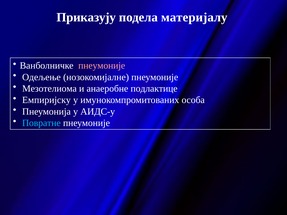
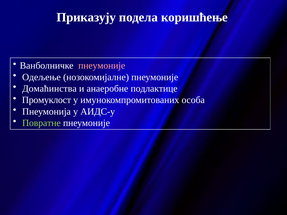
материјалу: материјалу -> коришћење (194, 17)
Мезотелиома: Мезотелиома -> Домаћинства (49, 89)
Емпиријску: Емпиријску -> Промуклост (47, 100)
Повратне colour: light blue -> light green (41, 123)
